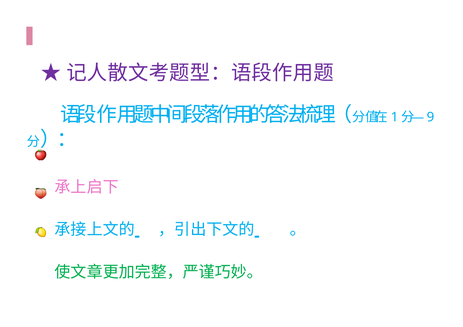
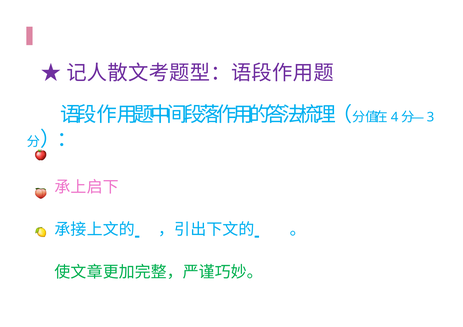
1: 1 -> 4 (395, 117)
9: 9 -> 3 (431, 117)
